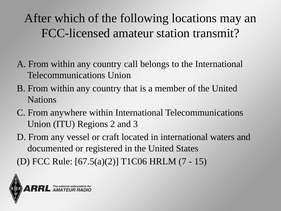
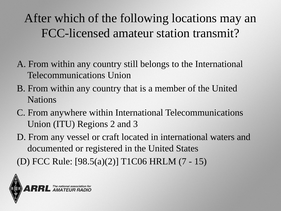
call: call -> still (131, 64)
67.5(a)(2: 67.5(a)(2 -> 98.5(a)(2 (97, 161)
